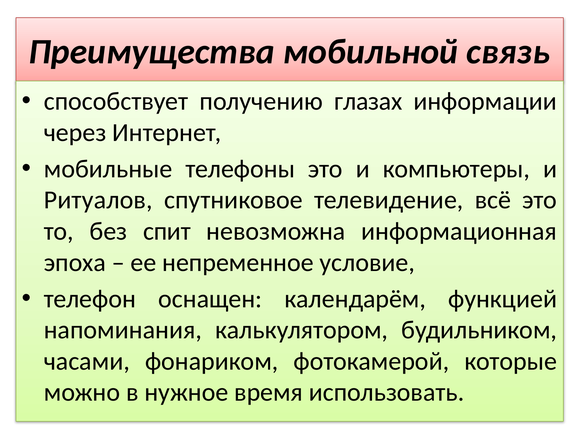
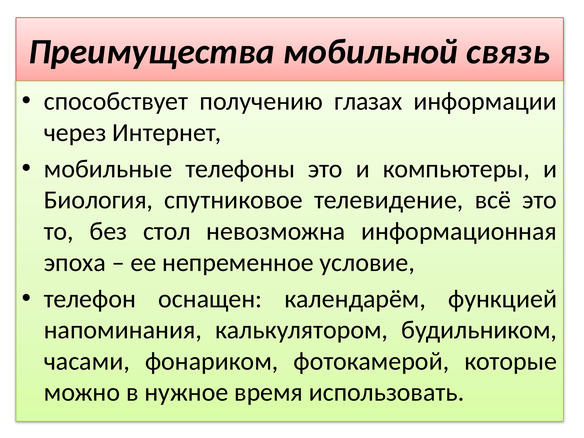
Ритуалов: Ритуалов -> Биология (98, 200)
спит: спит -> стол (167, 231)
